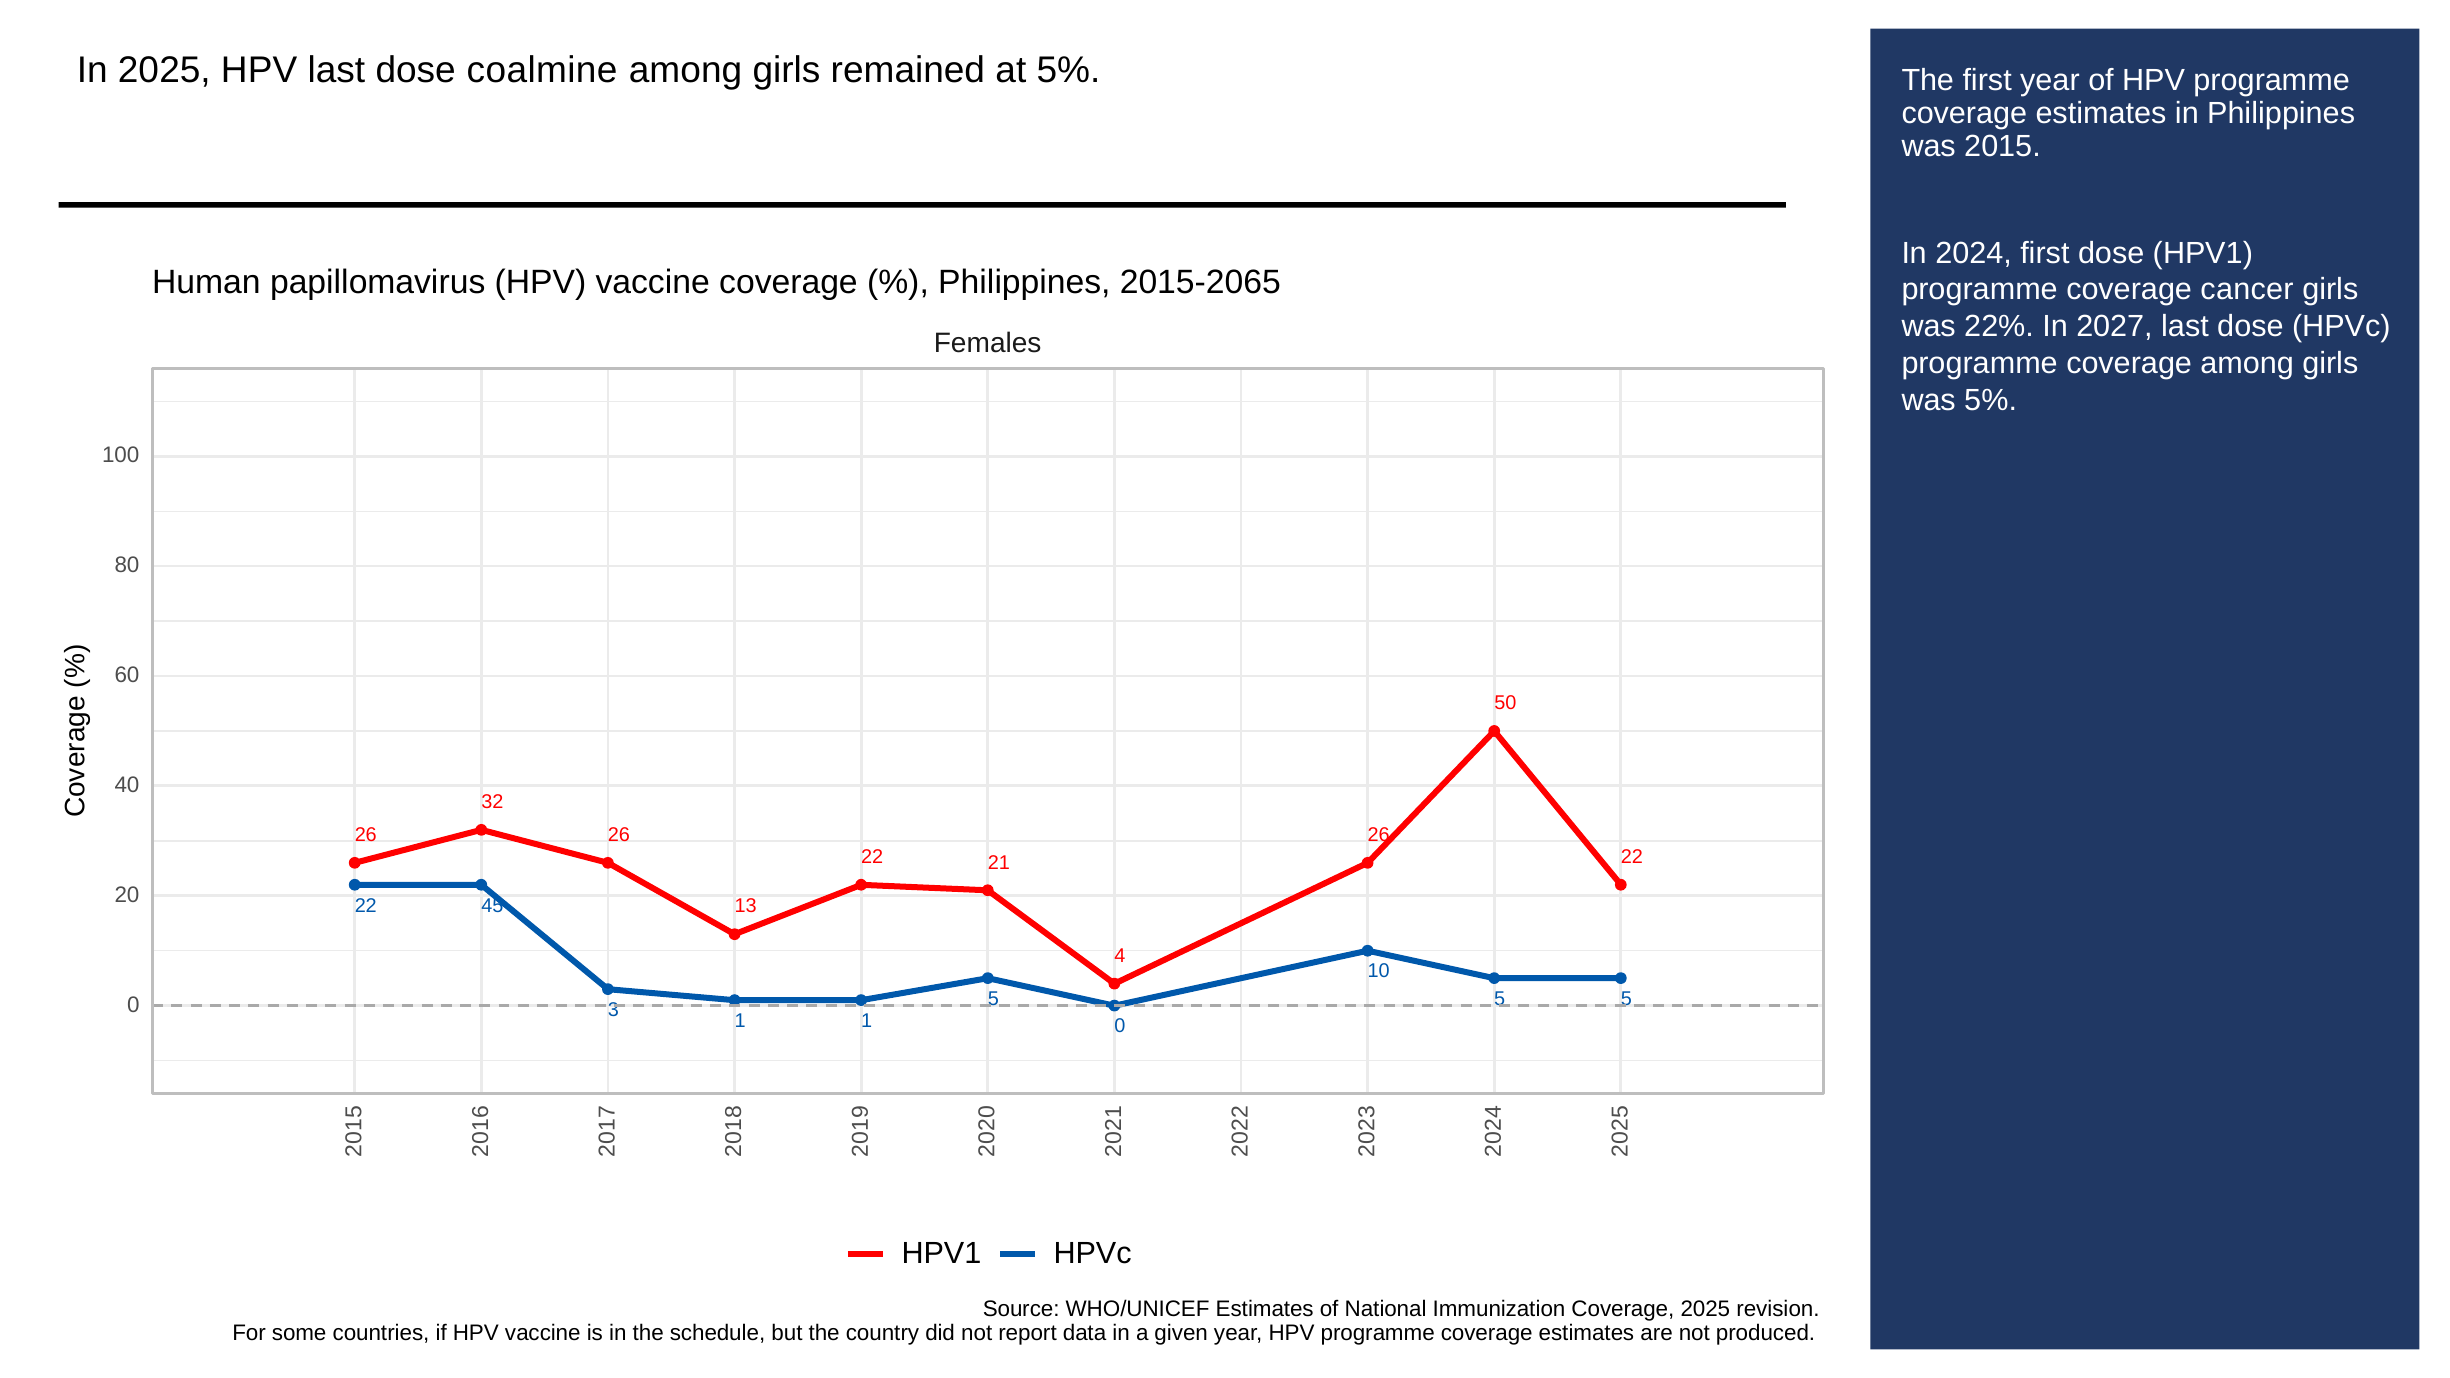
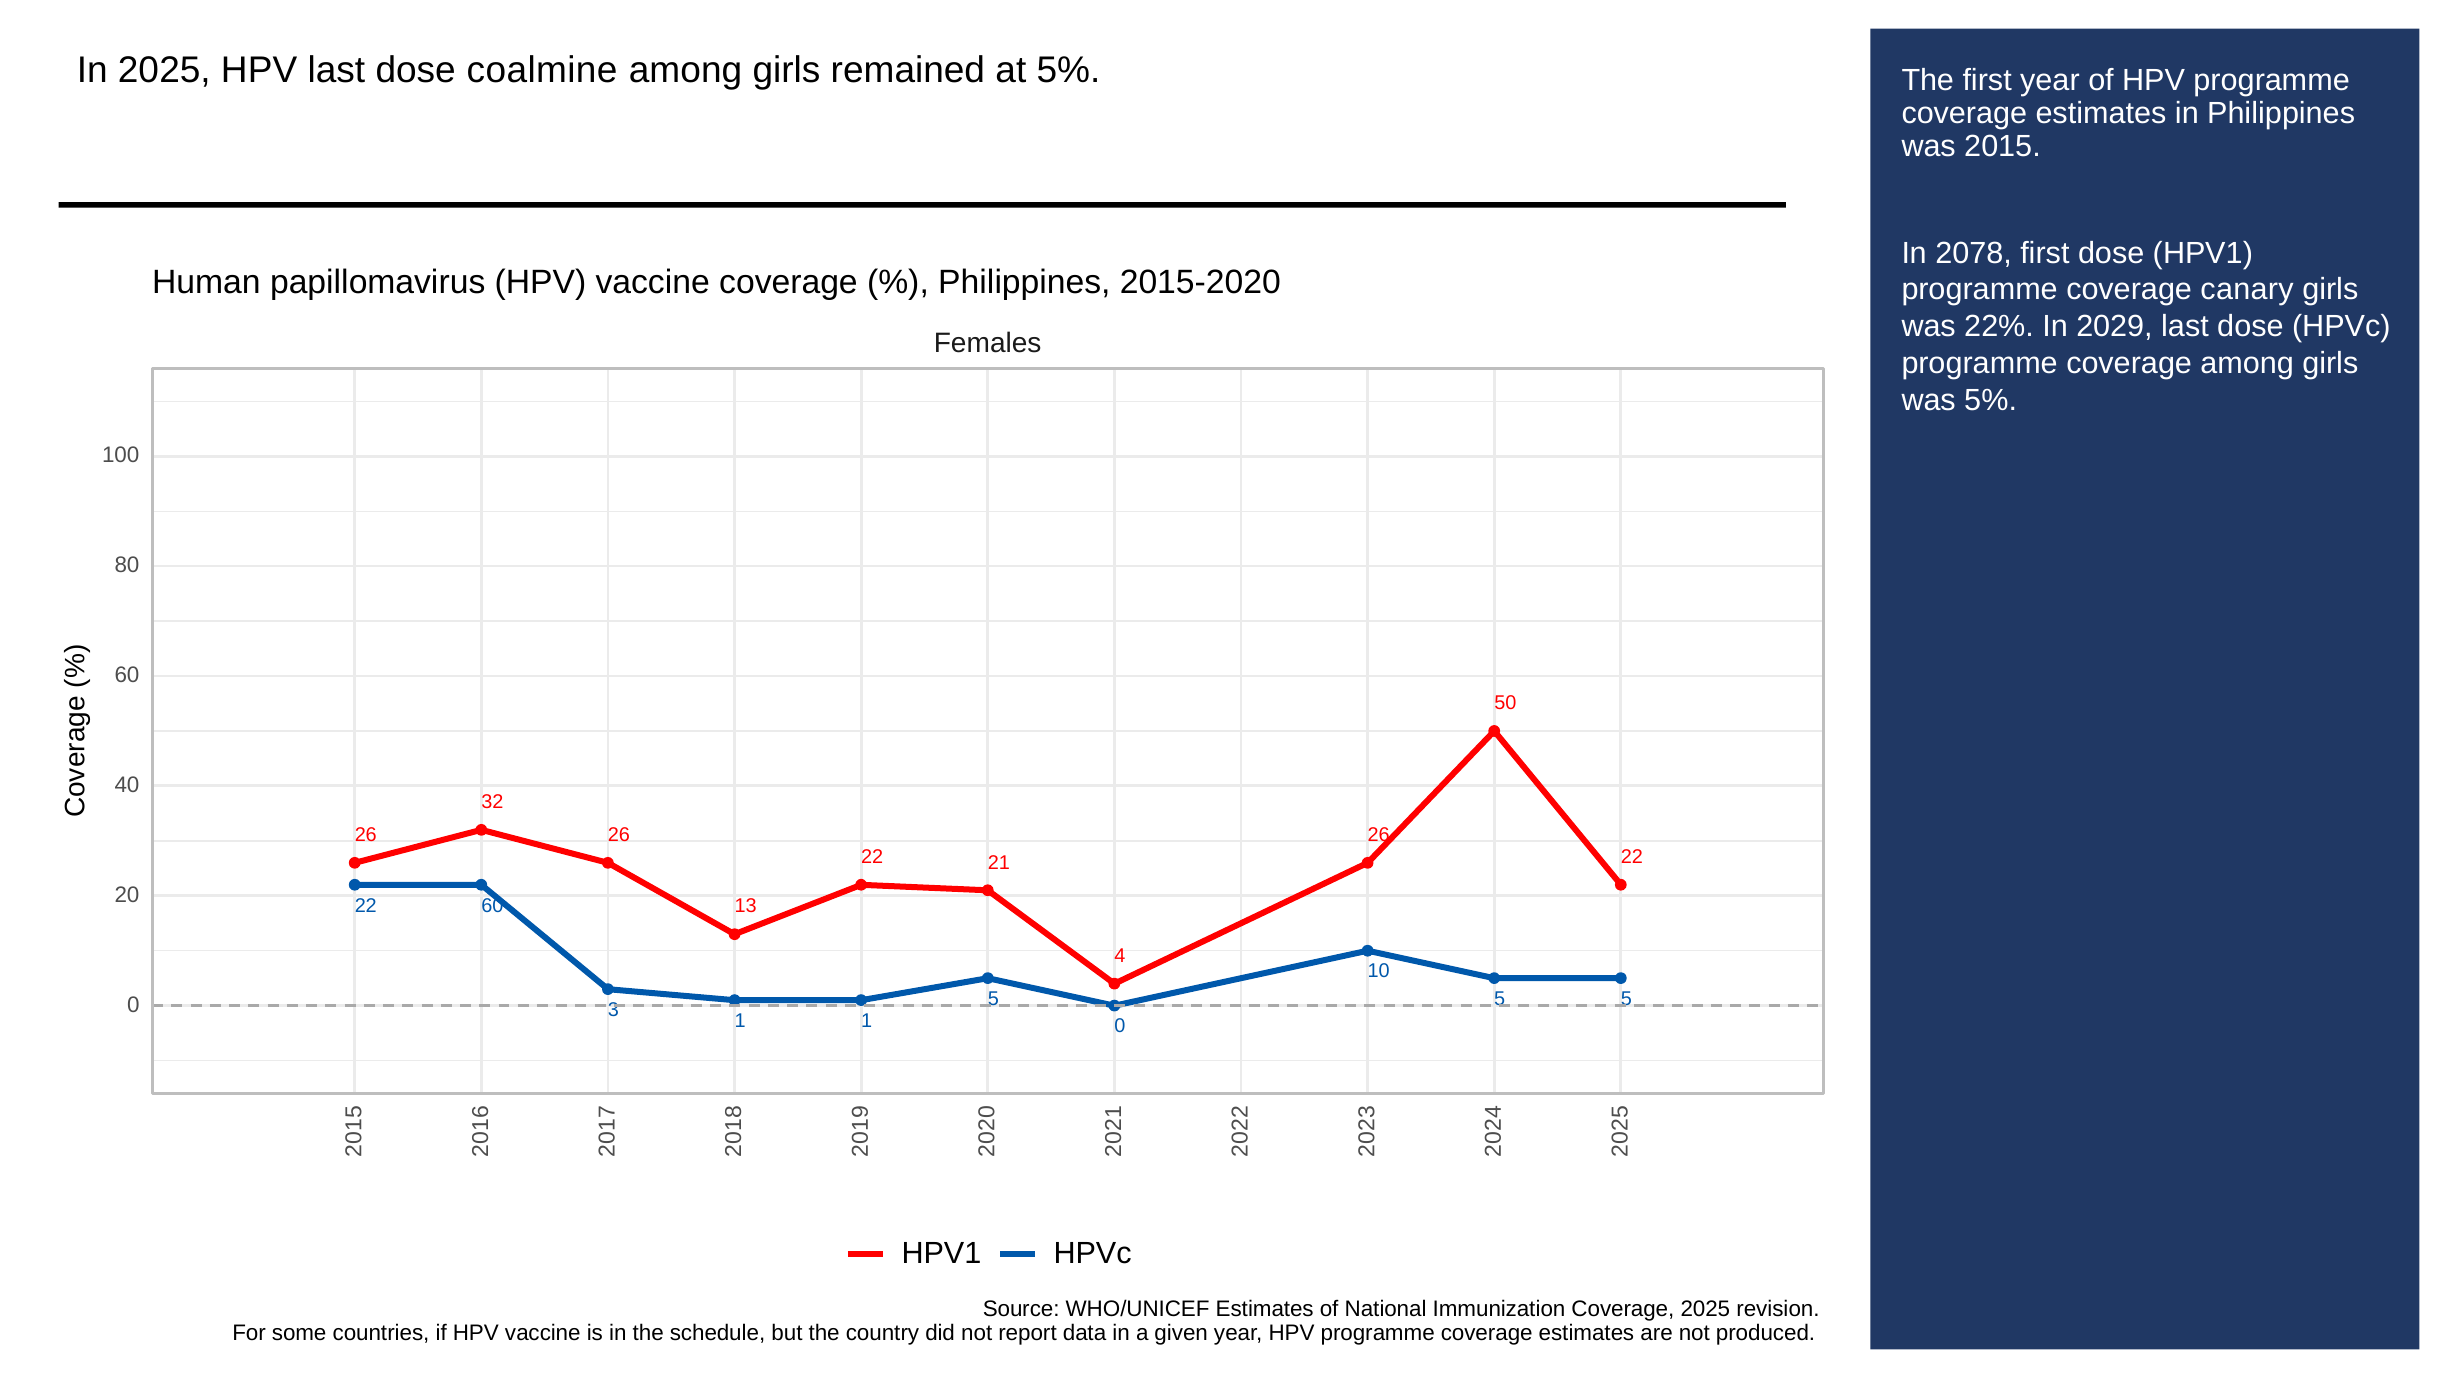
2024: 2024 -> 2078 (1974, 253)
2015-2065: 2015-2065 -> 2015-2020 (1200, 282)
cancer: cancer -> canary (2247, 290)
2027: 2027 -> 2029 (2114, 327)
22 45: 45 -> 60 (492, 906)
